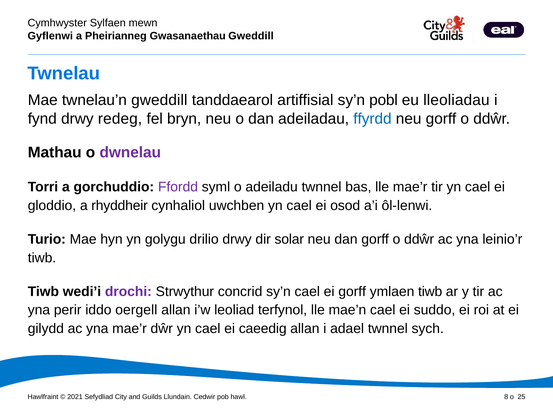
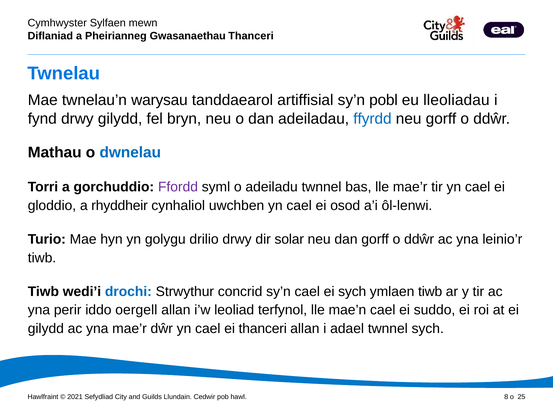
Gyflenwi: Gyflenwi -> Diflaniad (50, 36)
Gweddill: Gweddill -> Thanceri (251, 36)
twnelau’n gweddill: gweddill -> warysau (159, 100)
drwy redeg: redeg -> gilydd (120, 119)
dwnelau colour: purple -> blue (130, 152)
drochi colour: purple -> blue (128, 291)
ei gorff: gorff -> sych (352, 291)
ei caeedig: caeedig -> thanceri (263, 328)
